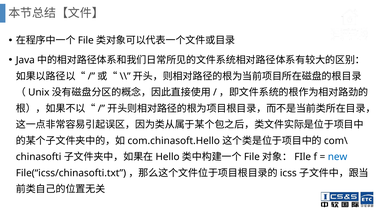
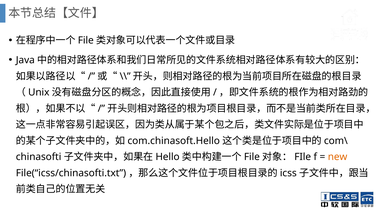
new colour: blue -> orange (338, 157)
